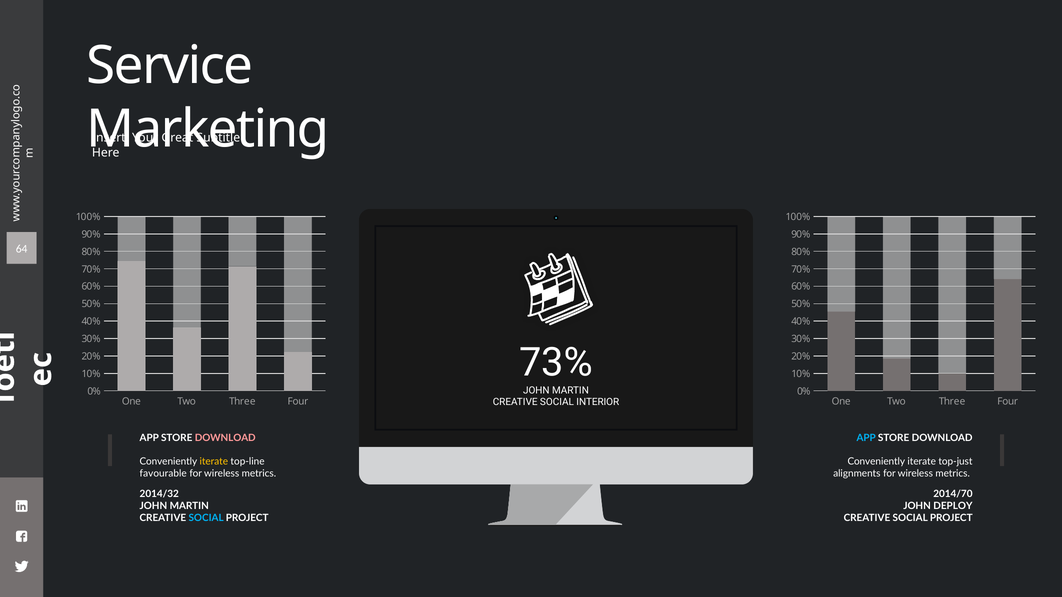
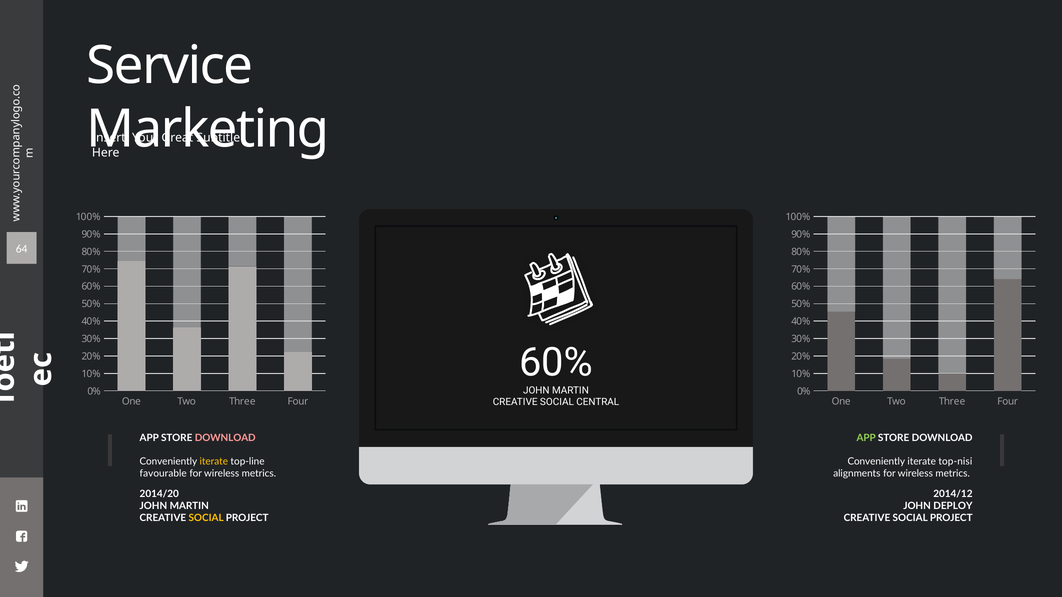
73%: 73% -> 60% (556, 363)
INTERIOR: INTERIOR -> CENTRAL (598, 402)
APP colour: light blue -> light green (866, 438)
top-just: top-just -> top-nisi (955, 462)
2014/32: 2014/32 -> 2014/20 (159, 494)
2014/70: 2014/70 -> 2014/12 (953, 494)
SOCIAL colour: light blue -> yellow (206, 518)
